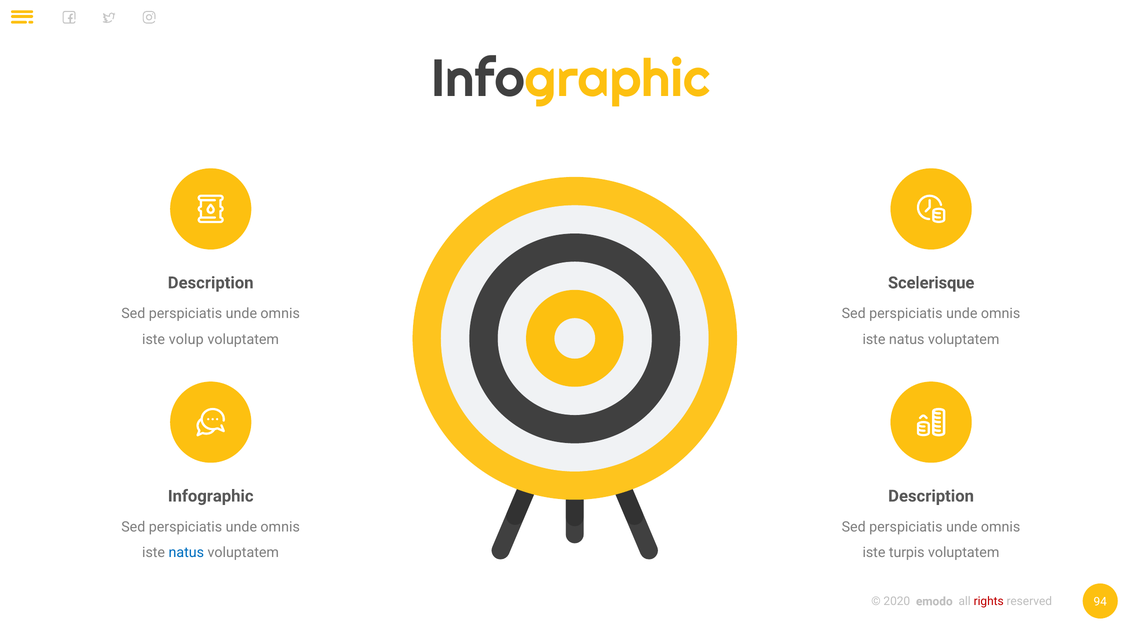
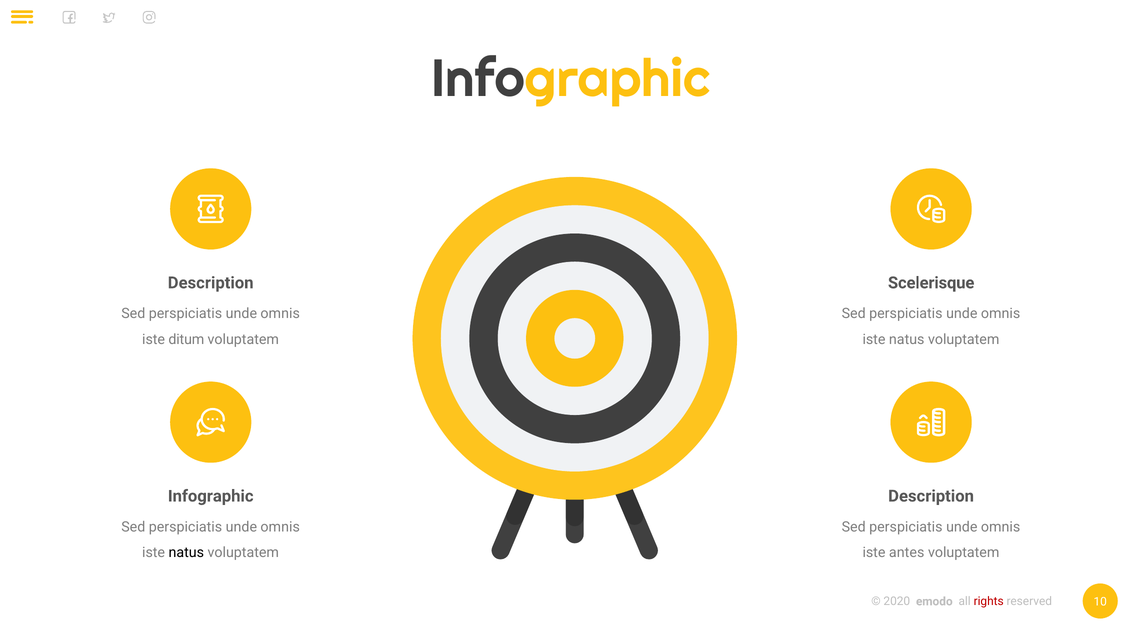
volup: volup -> ditum (186, 339)
natus colour: blue -> black (186, 553)
turpis: turpis -> antes (907, 553)
94: 94 -> 10 (1100, 602)
